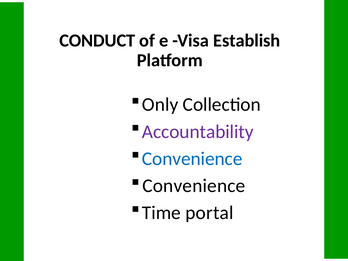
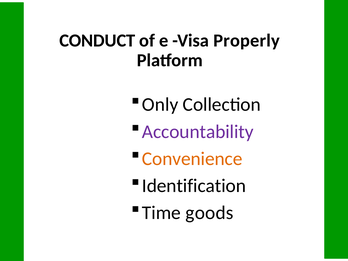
Establish: Establish -> Properly (247, 41)
Convenience colour: blue -> orange (192, 159)
Convenience: Convenience -> Identification (194, 186)
portal: portal -> goods (209, 213)
